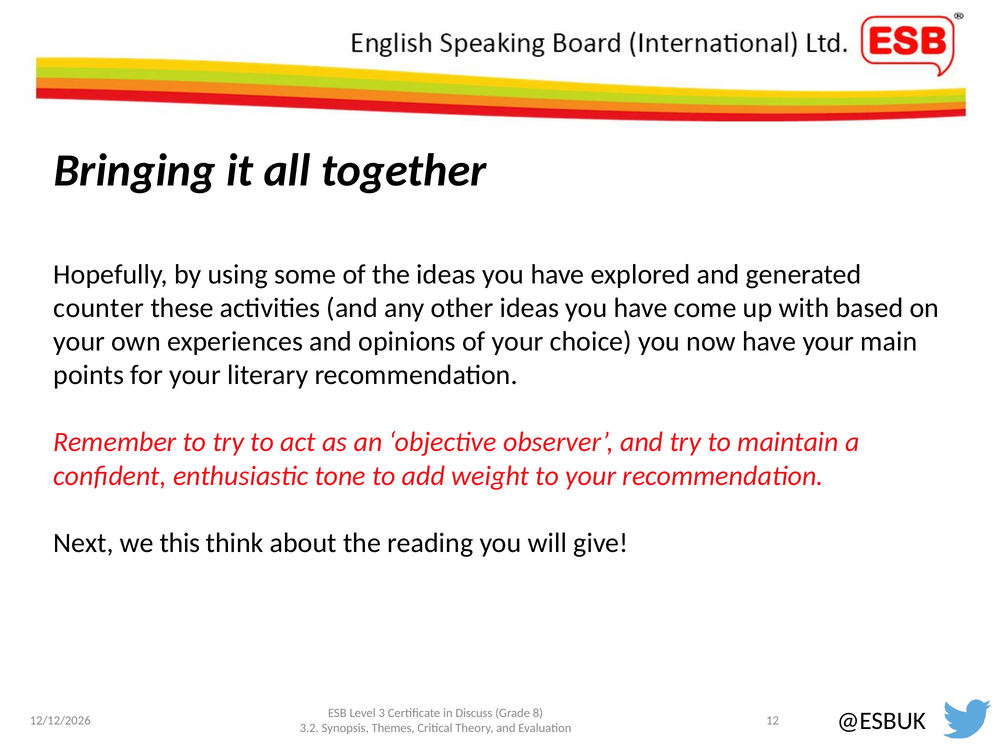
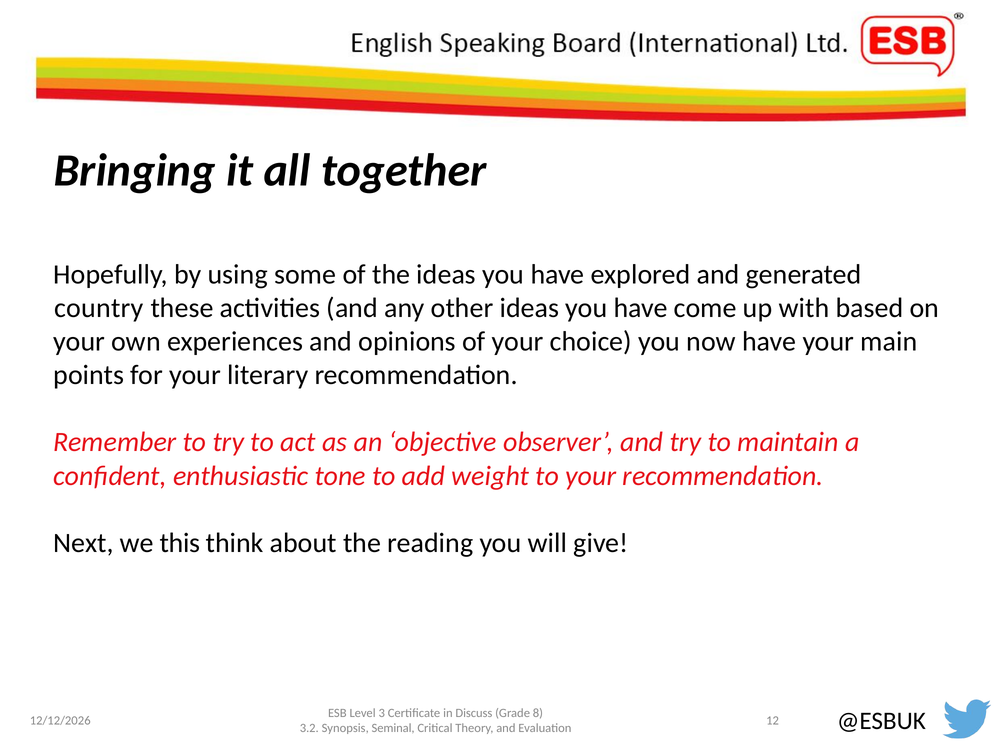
counter: counter -> country (99, 308)
Themes: Themes -> Seminal (393, 729)
